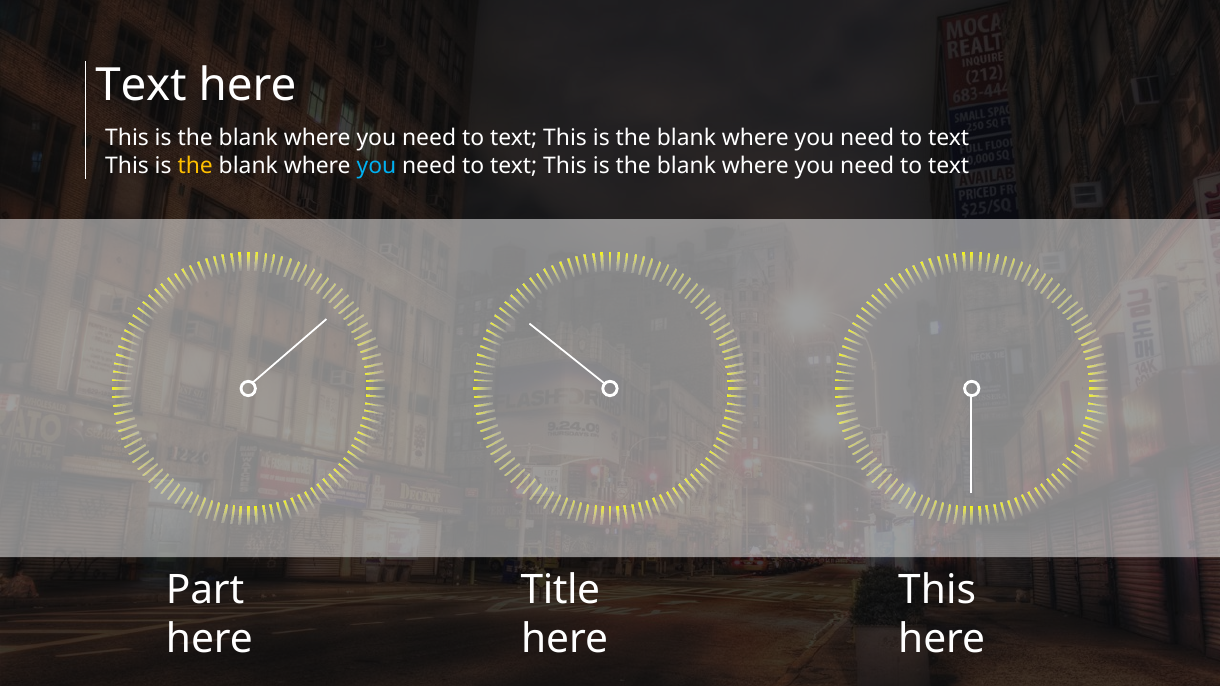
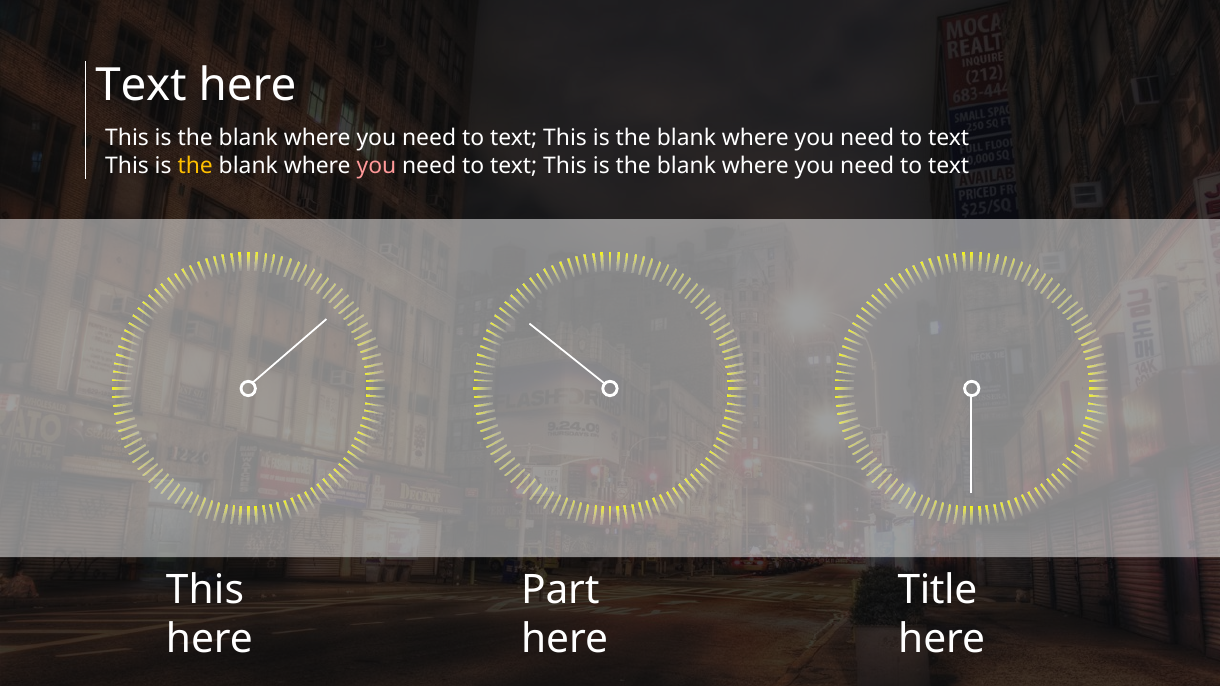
you colour: light blue -> pink (376, 166)
Part: Part -> This (205, 590)
Title: Title -> Part (560, 590)
This: This -> Title (937, 590)
